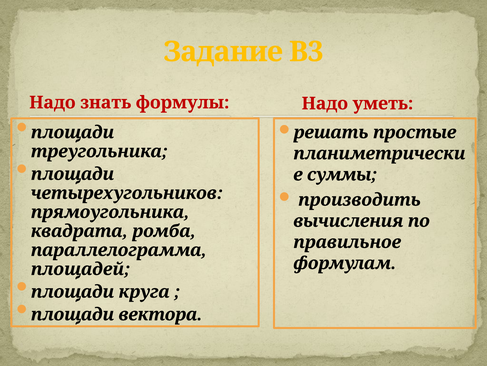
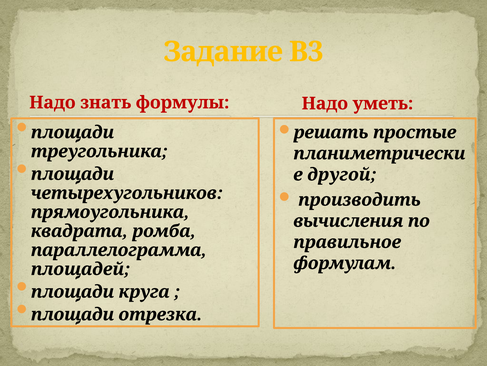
суммы: суммы -> другой (342, 174)
вектора: вектора -> отрезка (160, 314)
